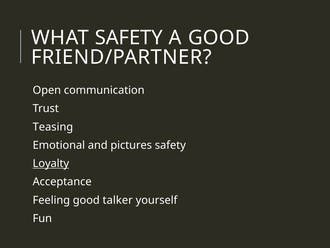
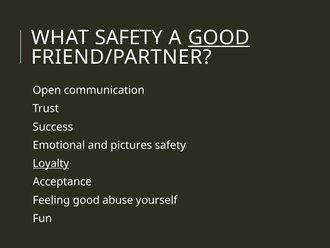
GOOD underline: none -> present (219, 38)
Teasing: Teasing -> Success (53, 127)
talker: talker -> abuse (118, 200)
